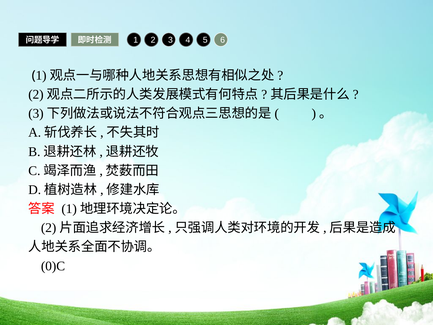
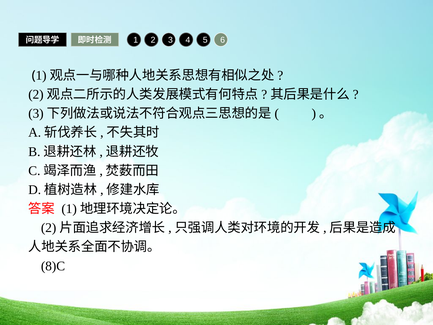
0)C: 0)C -> 8)C (53, 266)
